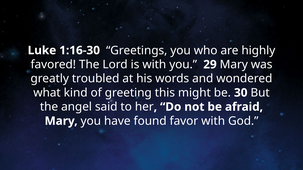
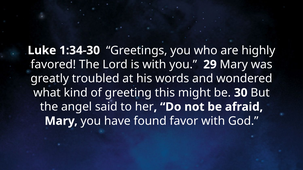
1:16-30: 1:16-30 -> 1:34-30 (80, 51)
